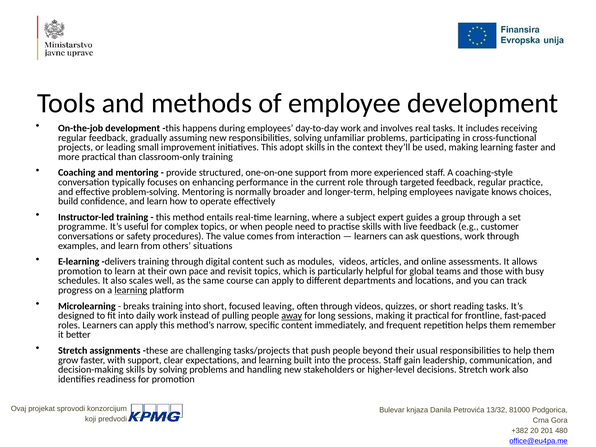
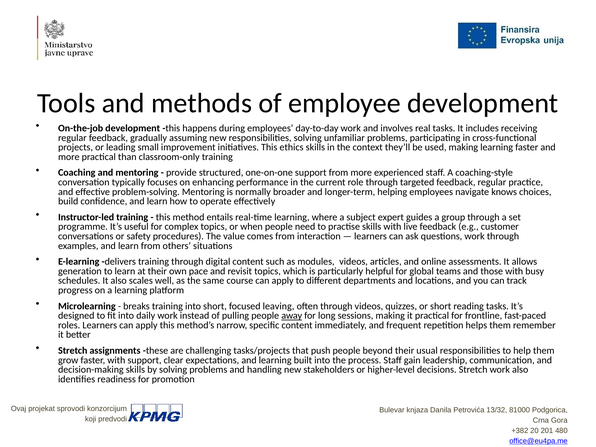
adopt: adopt -> ethics (292, 147)
promotion: promotion -> generation (80, 271)
learning underline: present -> none (131, 290)
